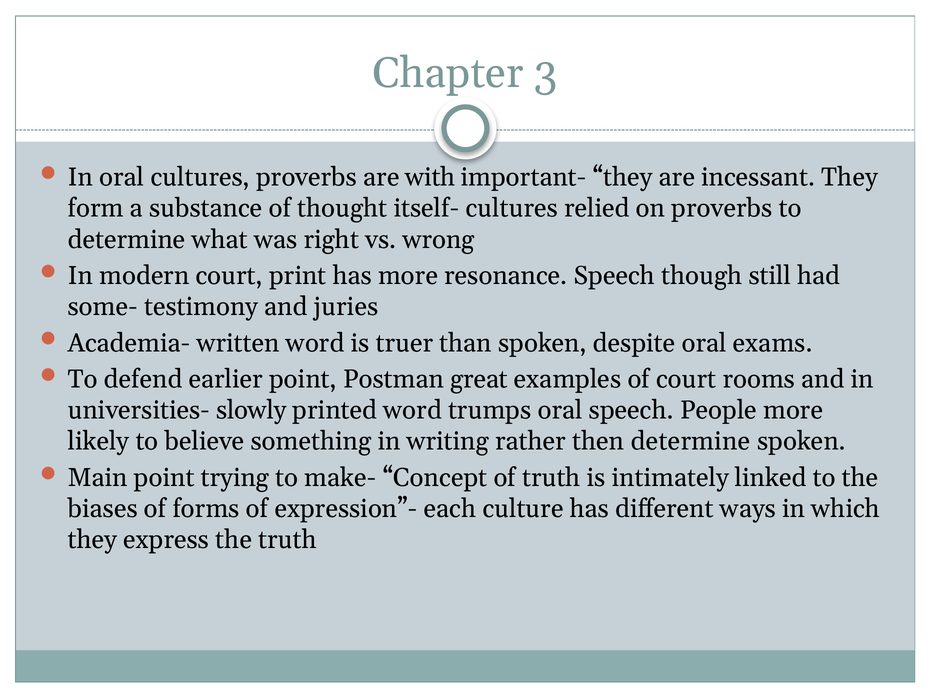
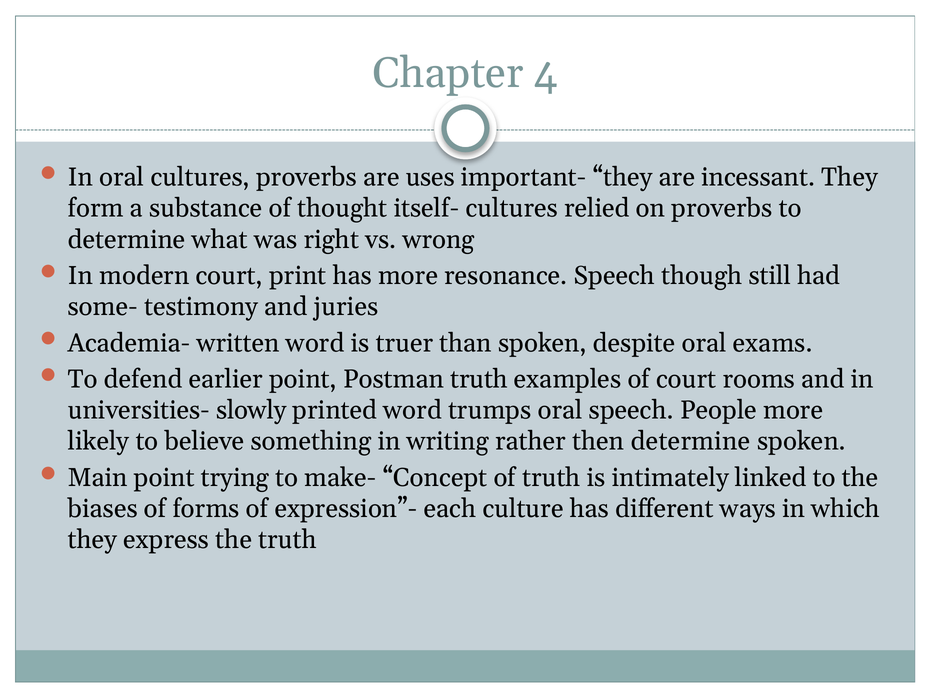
3: 3 -> 4 (546, 73)
with: with -> uses (430, 177)
Postman great: great -> truth (479, 379)
